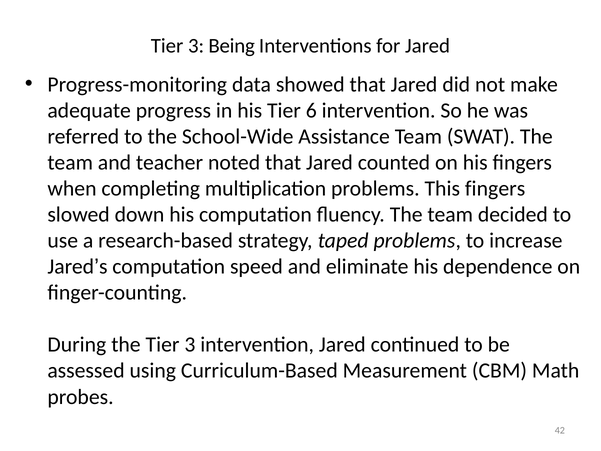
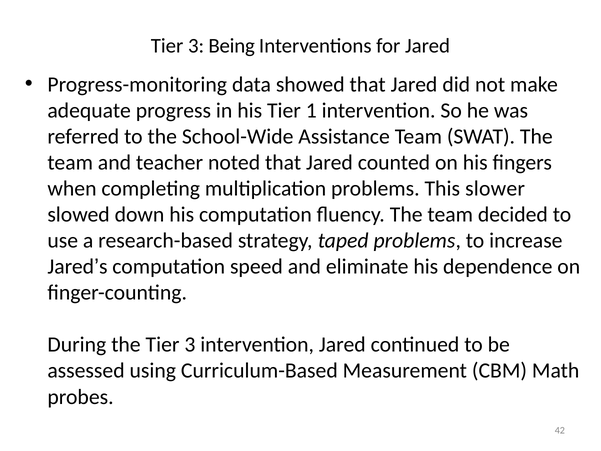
6: 6 -> 1 (311, 110)
This fingers: fingers -> slower (495, 188)
